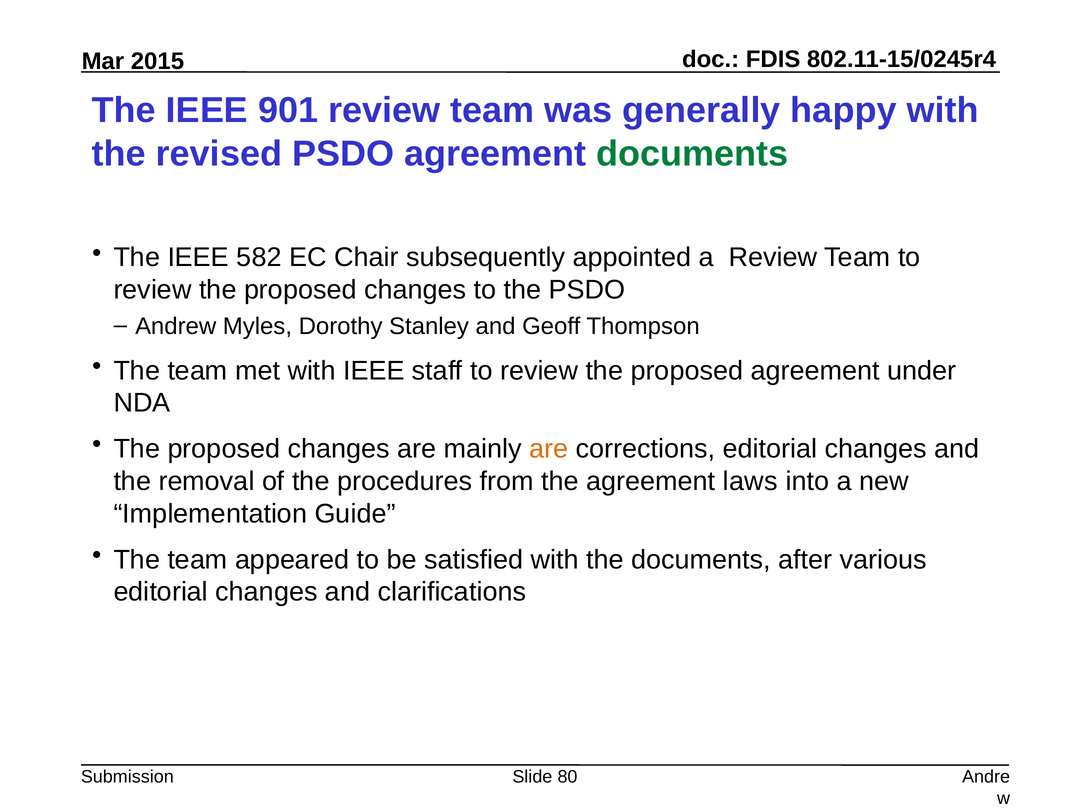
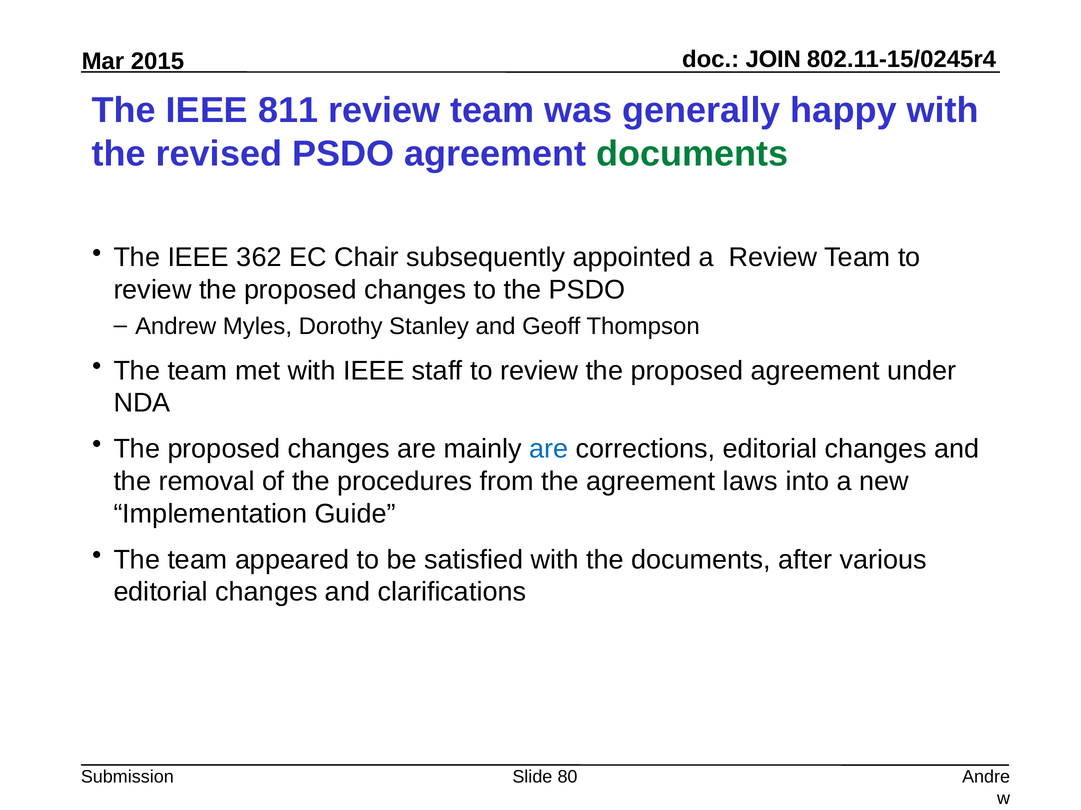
FDIS: FDIS -> JOIN (773, 59)
901: 901 -> 811 (288, 111)
582: 582 -> 362 (259, 258)
are colour: orange -> blue (549, 449)
